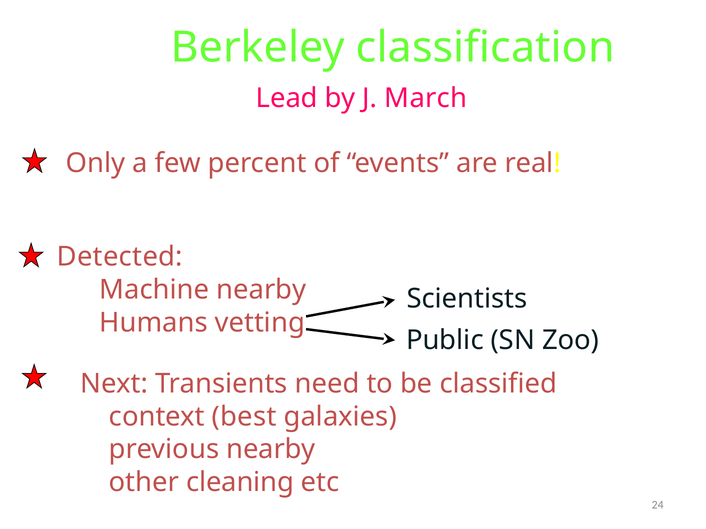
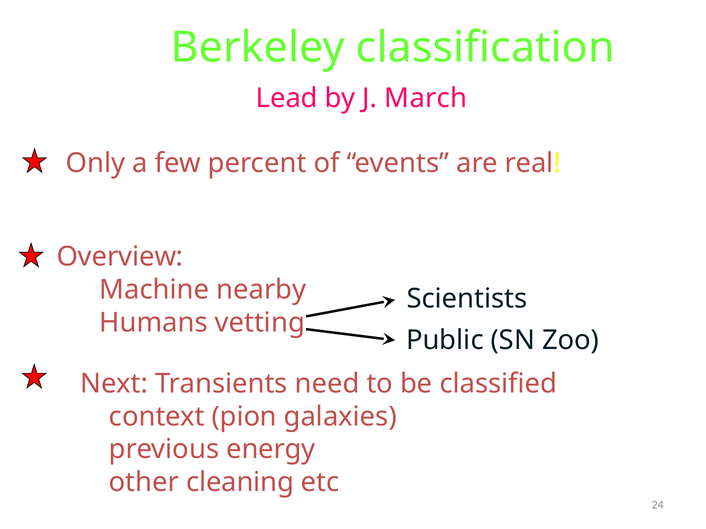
Detected: Detected -> Overview (120, 257)
best: best -> pion (244, 417)
previous nearby: nearby -> energy (271, 450)
